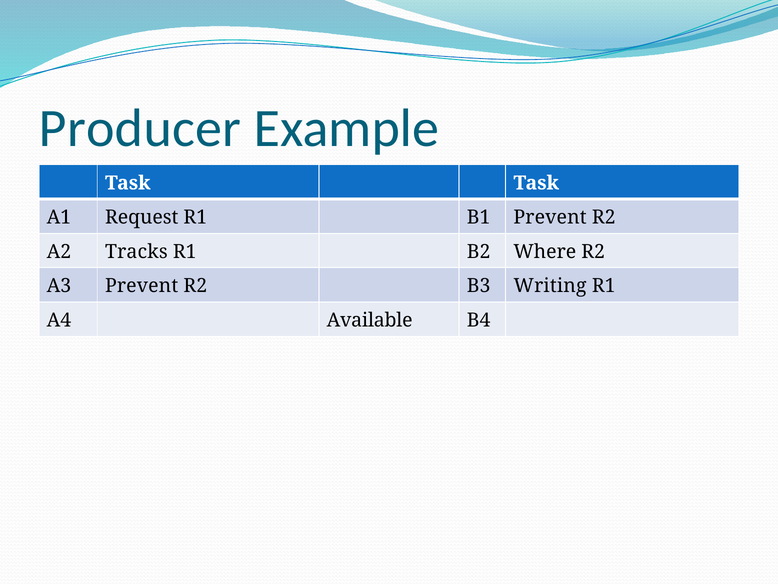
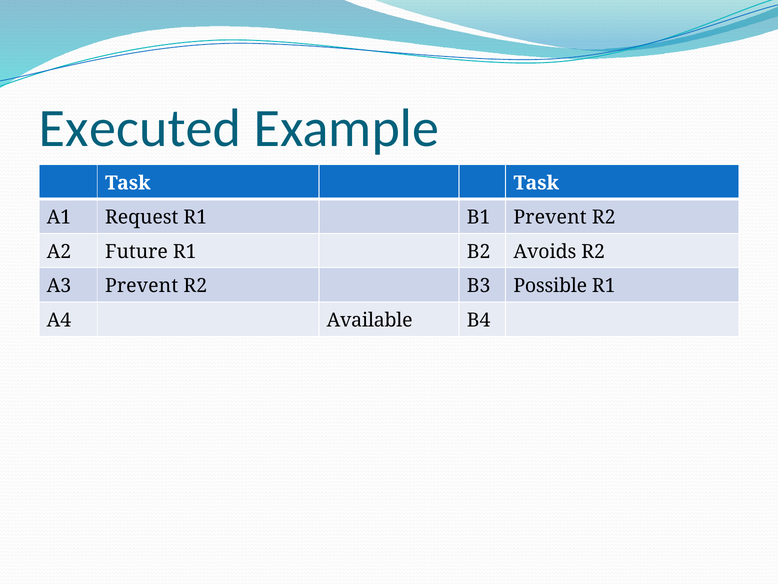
Producer: Producer -> Executed (140, 128)
Tracks: Tracks -> Future (136, 251)
Where: Where -> Avoids (545, 251)
Writing: Writing -> Possible (550, 286)
